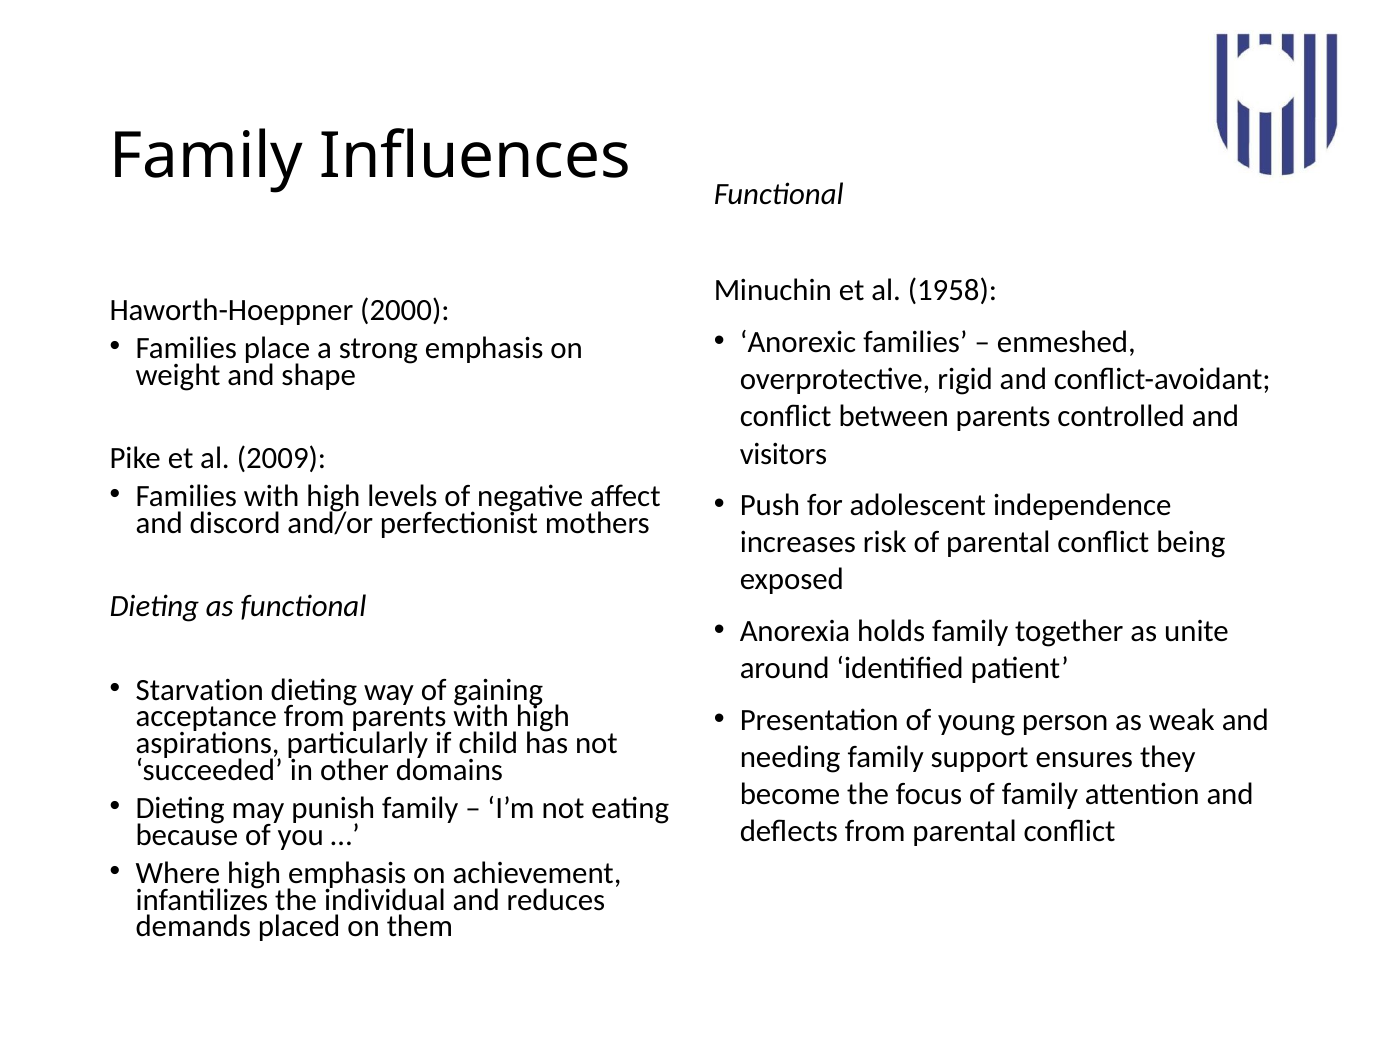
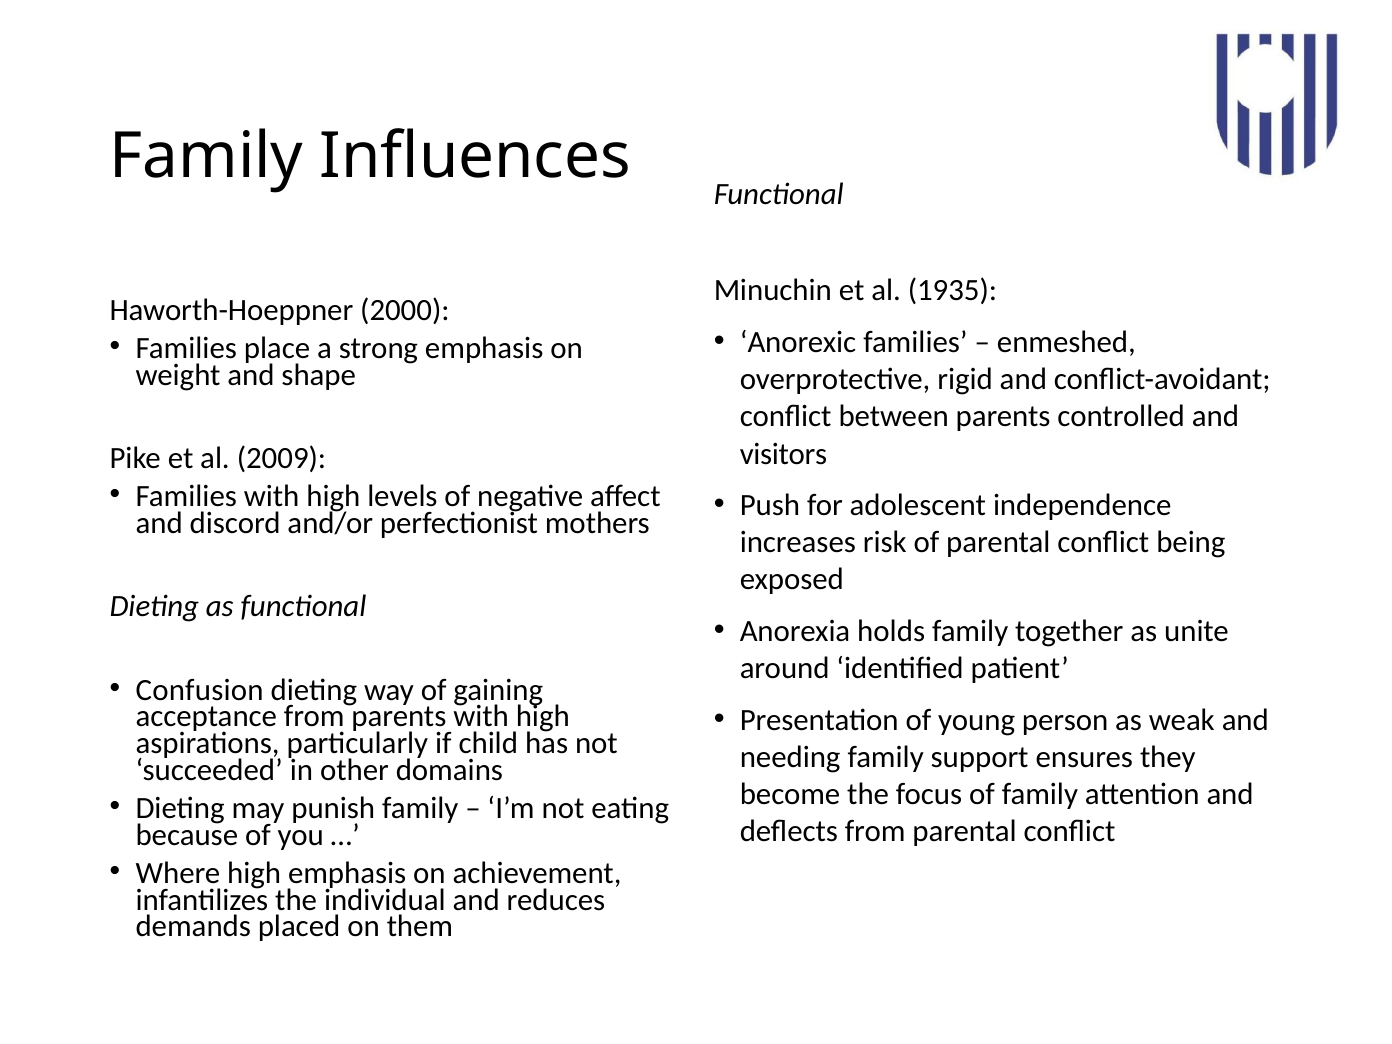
1958: 1958 -> 1935 (952, 290)
Starvation: Starvation -> Confusion (200, 690)
